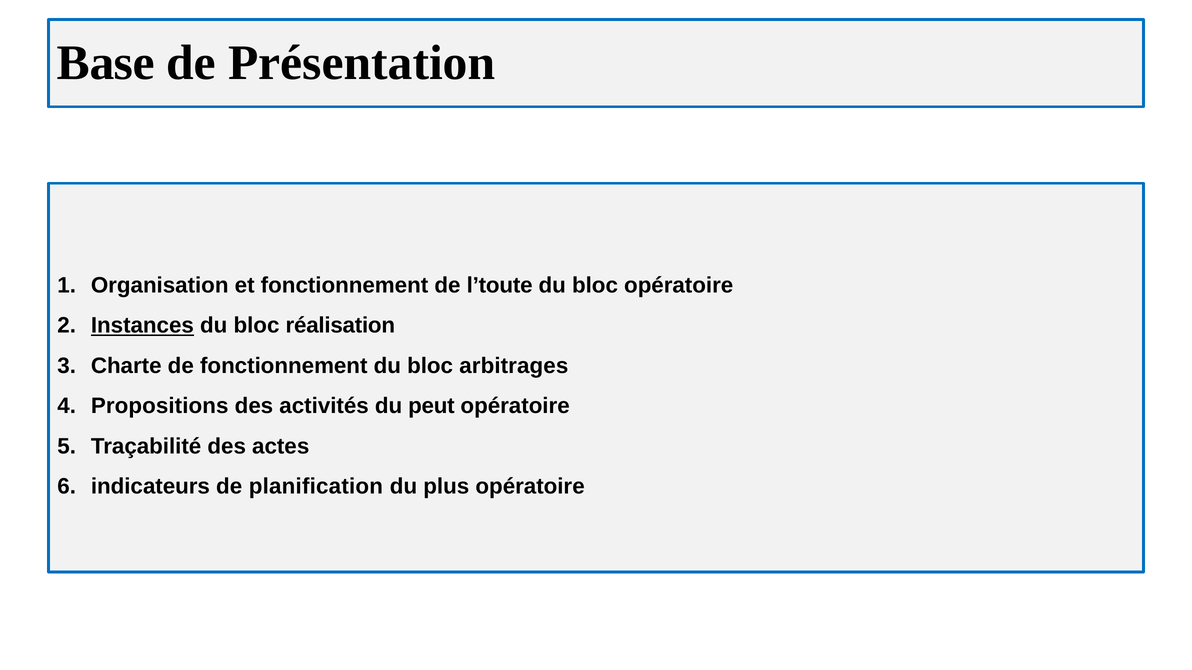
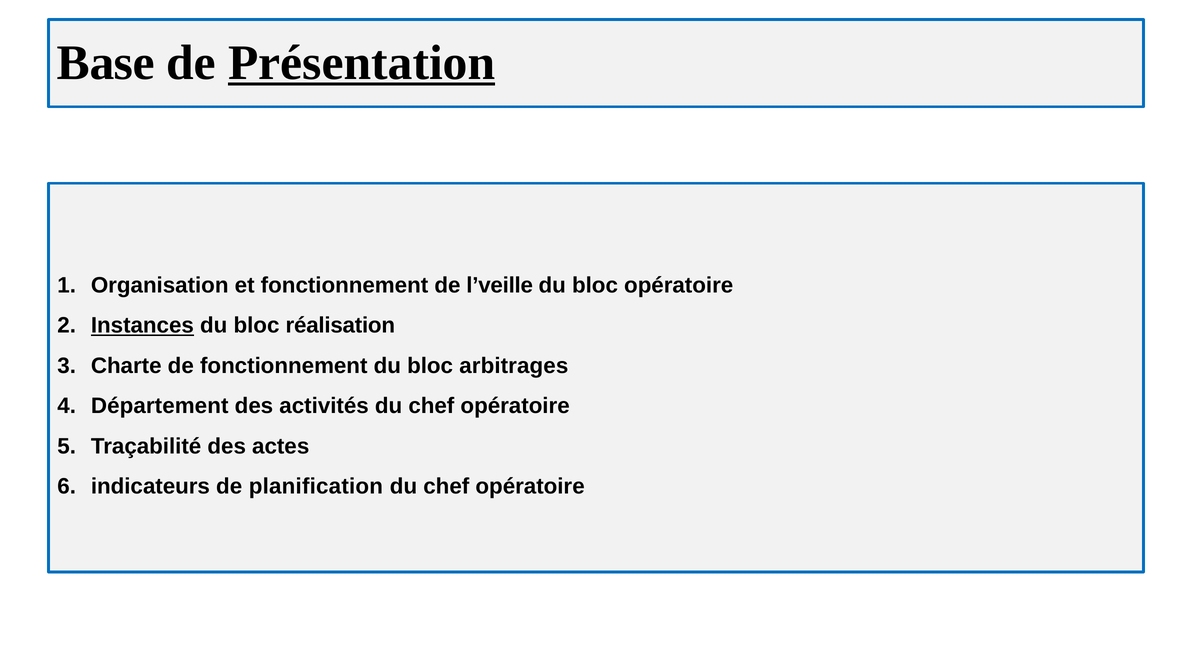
Présentation underline: none -> present (362, 63)
l’toute: l’toute -> l’veille (500, 286)
Propositions: Propositions -> Département (160, 406)
activités du peut: peut -> chef (431, 406)
plus: plus -> chef (446, 487)
